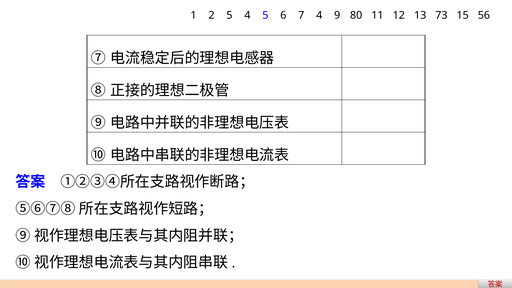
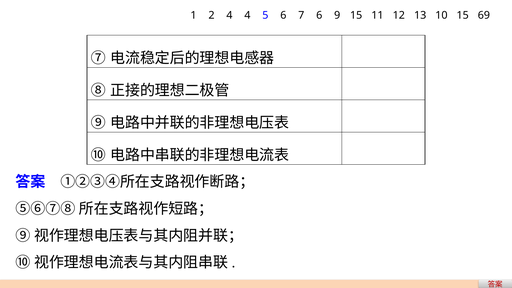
2 5: 5 -> 4 (229, 15)
7 4: 4 -> 6 (319, 15)
9 80: 80 -> 15 (356, 15)
73: 73 -> 10 (441, 15)
56: 56 -> 69 (484, 15)
